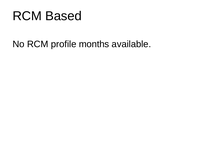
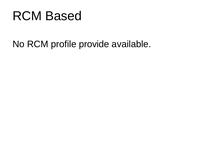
months: months -> provide (94, 44)
